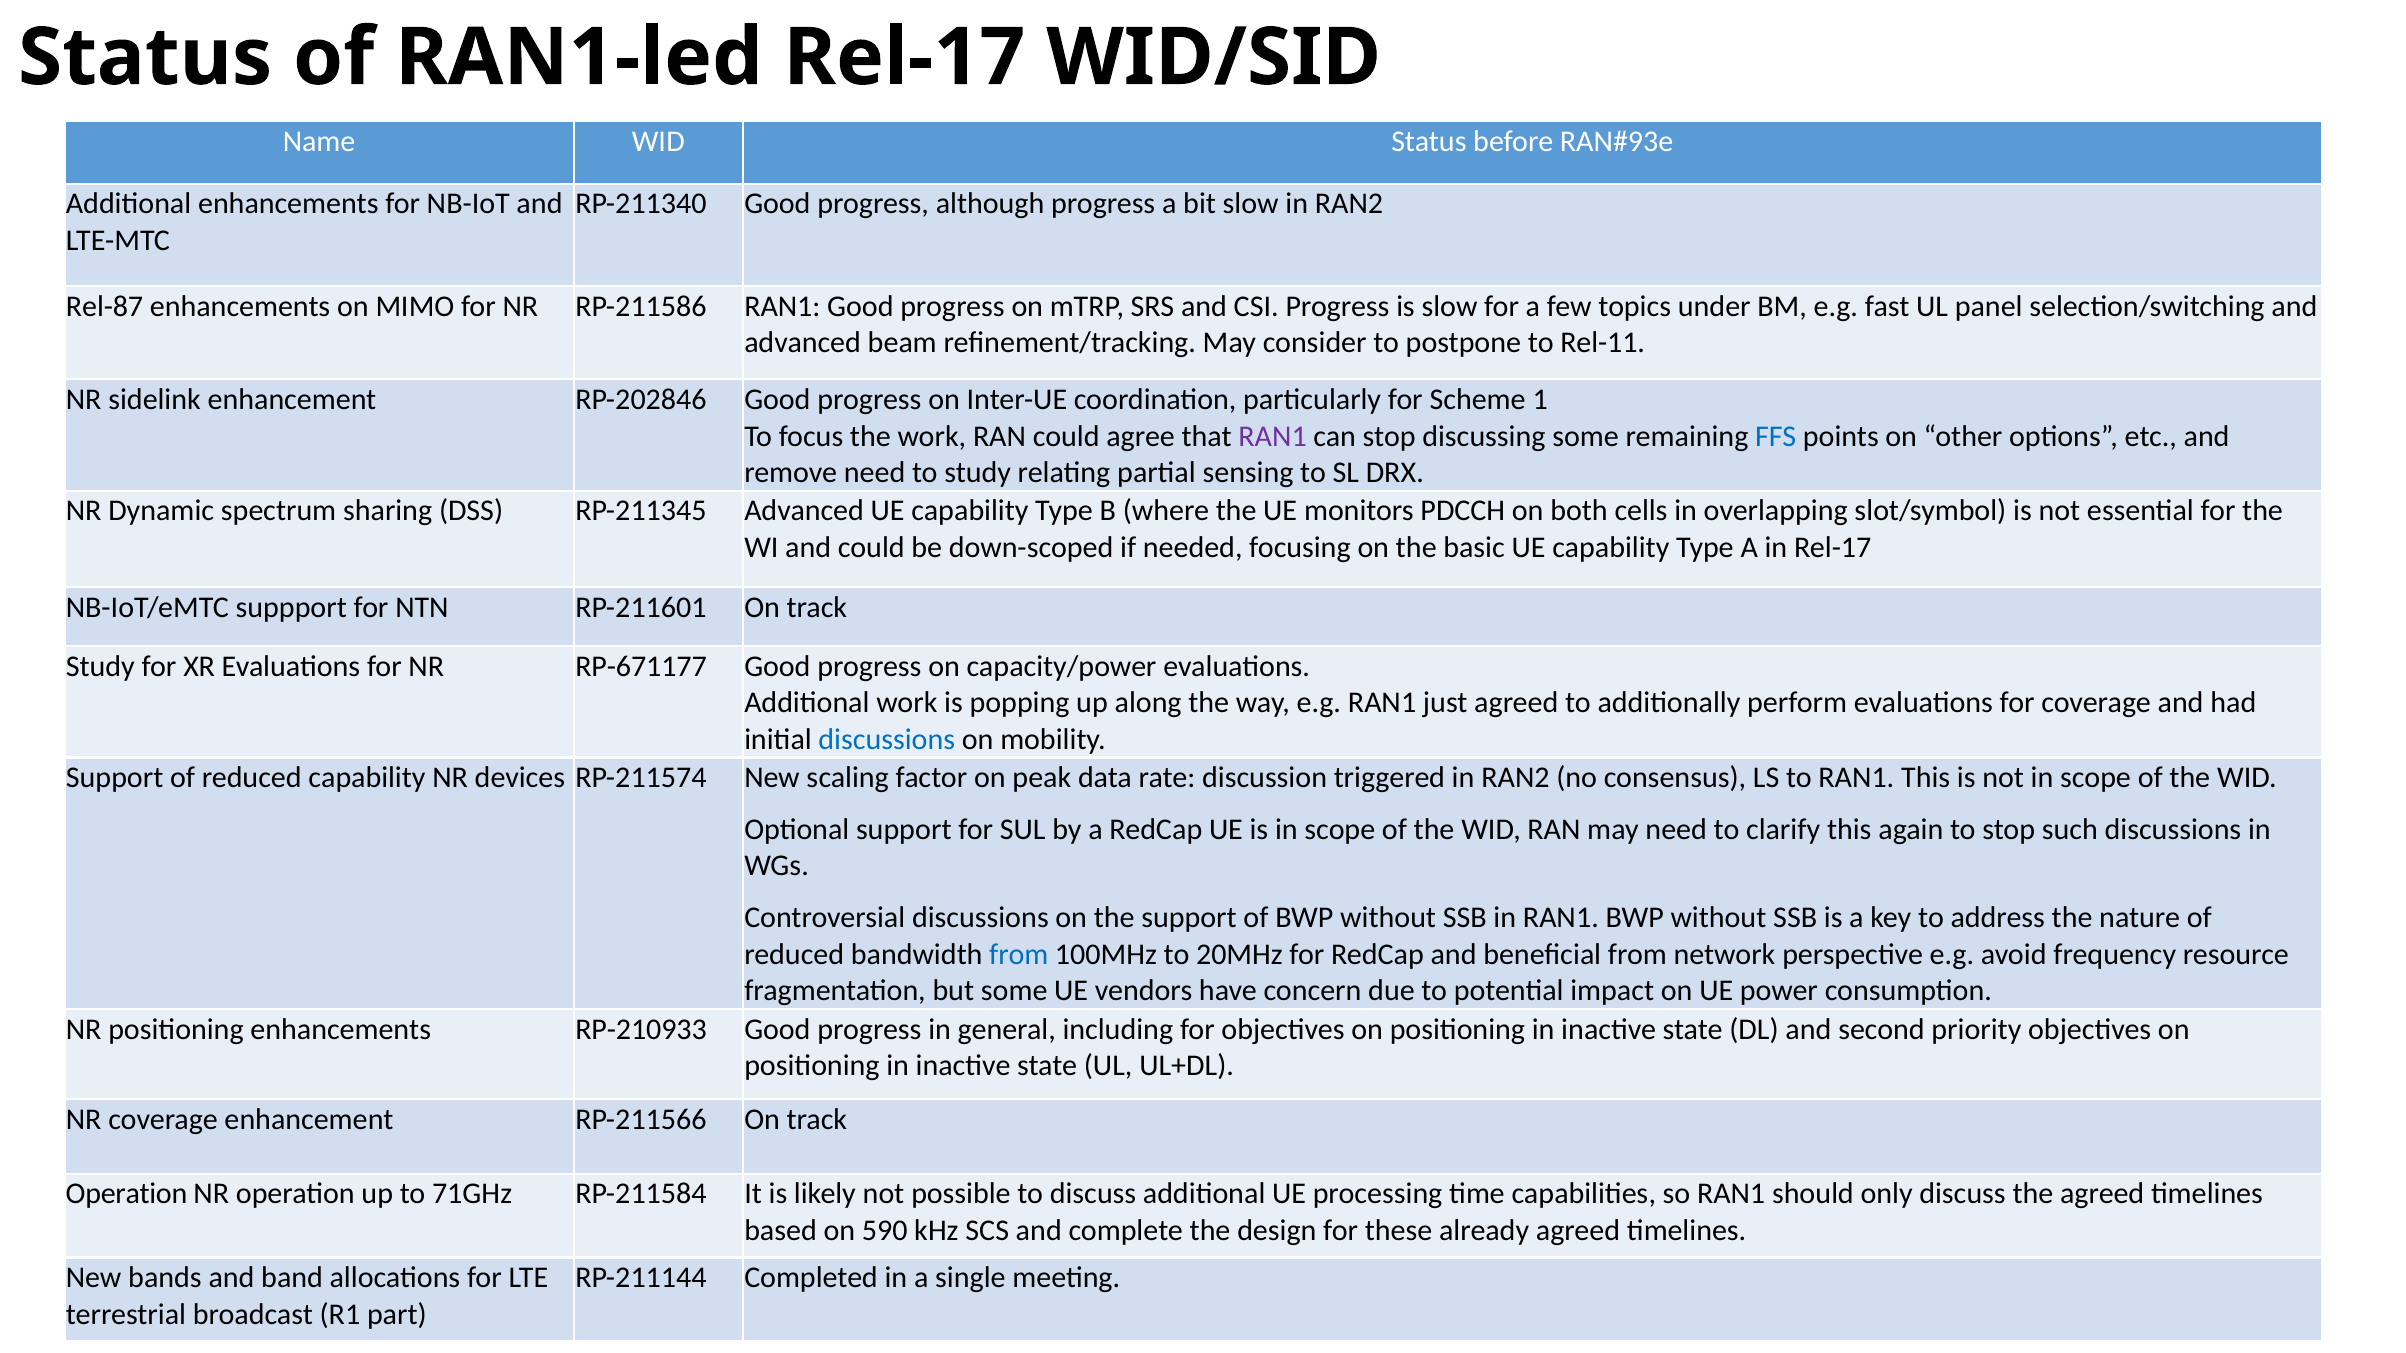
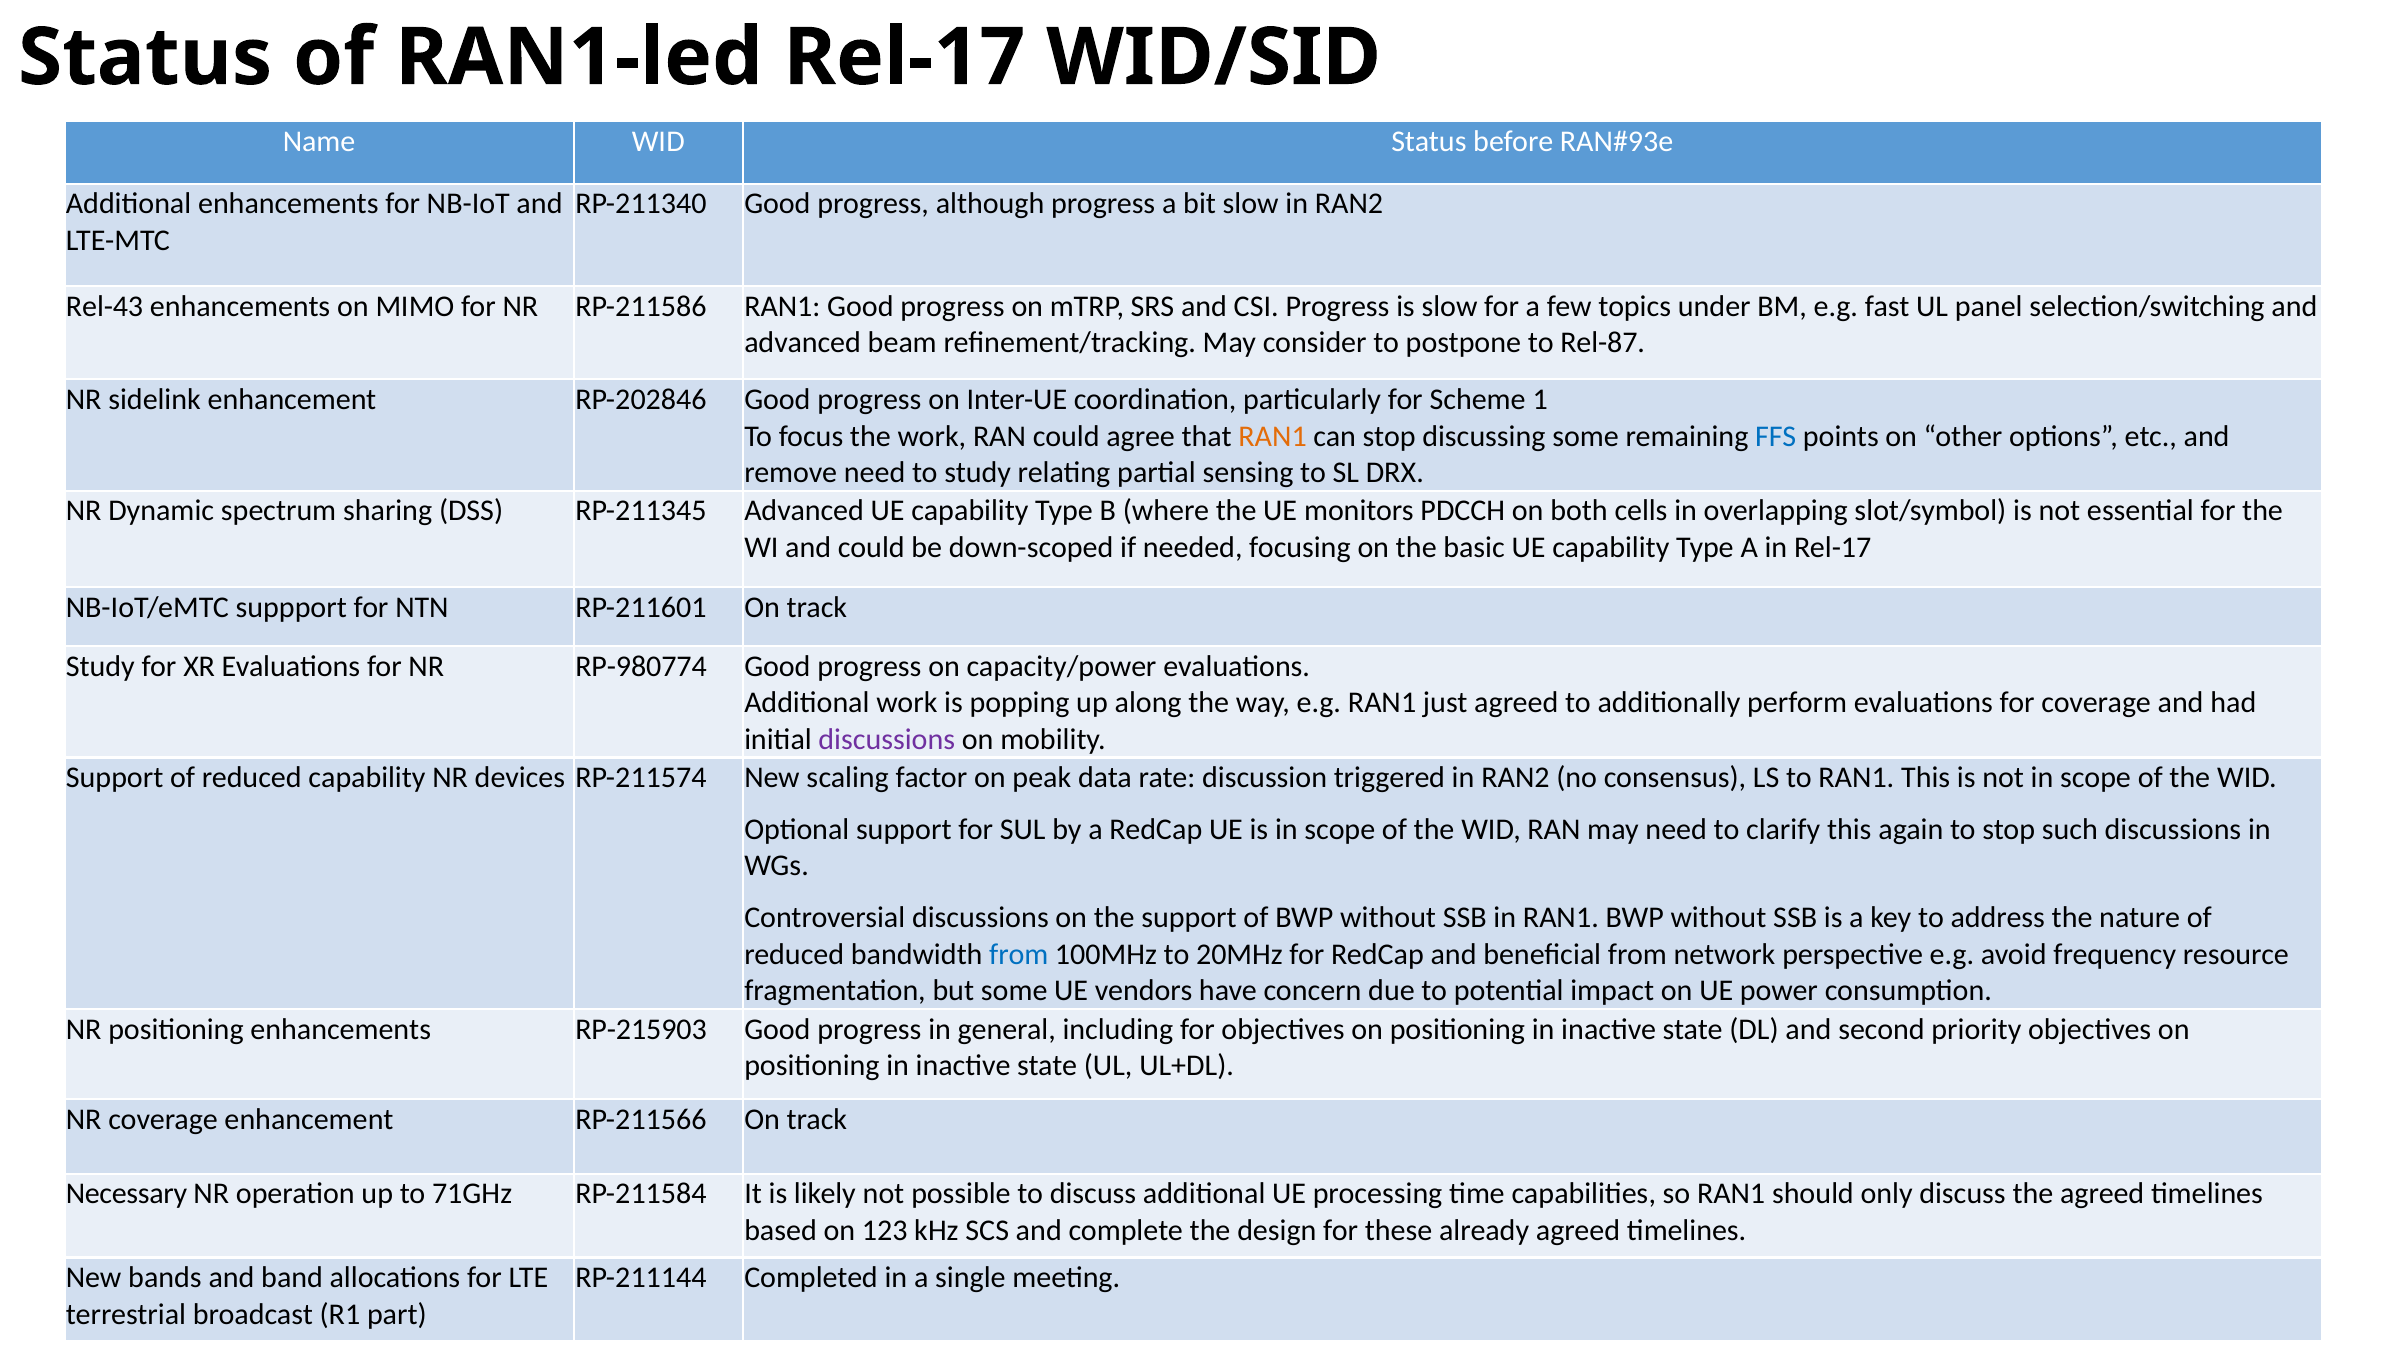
Rel-87: Rel-87 -> Rel-43 (105, 306)
Rel-11: Rel-11 -> Rel-87 (1603, 343)
RAN1 colour: purple -> orange (1273, 436)
RP-671177: RP-671177 -> RP-980774 (641, 666)
discussions colour: blue -> purple (887, 740)
RP-210933: RP-210933 -> RP-215903 (641, 1030)
Operation: Operation -> Necessary (126, 1194)
590: 590 -> 123 (885, 1231)
